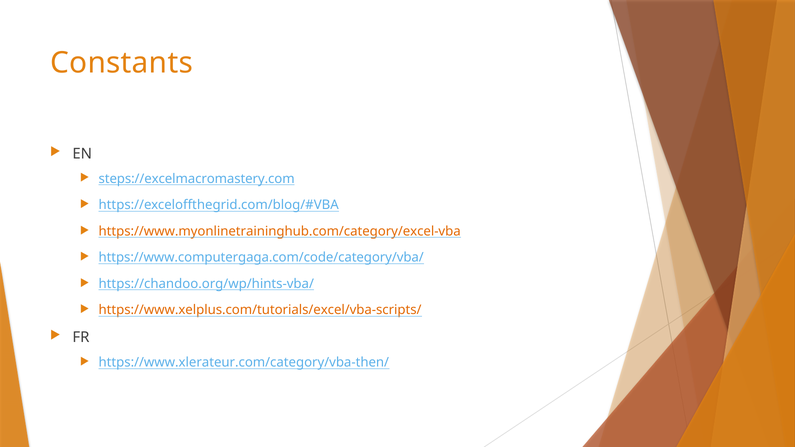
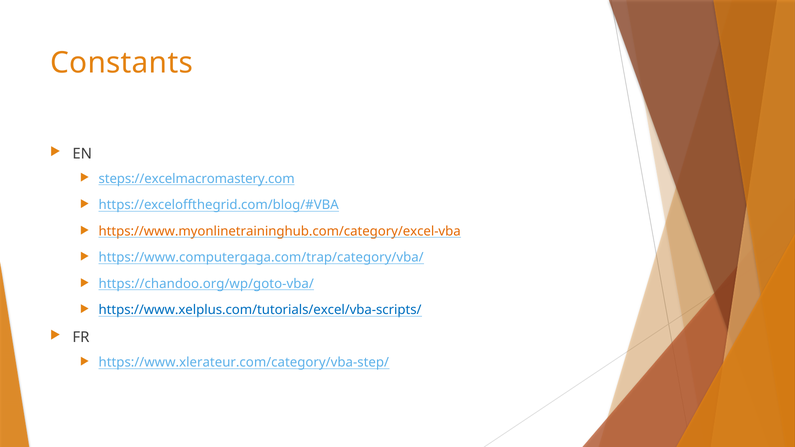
https://www.computergaga.com/code/category/vba/: https://www.computergaga.com/code/category/vba/ -> https://www.computergaga.com/trap/category/vba/ (261, 258)
https://chandoo.org/wp/hints-vba/: https://chandoo.org/wp/hints-vba/ -> https://chandoo.org/wp/goto-vba/ (206, 284)
https://www.xelplus.com/tutorials/excel/vba-scripts/ colour: orange -> blue (260, 310)
https://www.xlerateur.com/category/vba-then/: https://www.xlerateur.com/category/vba-then/ -> https://www.xlerateur.com/category/vba-step/ (244, 363)
